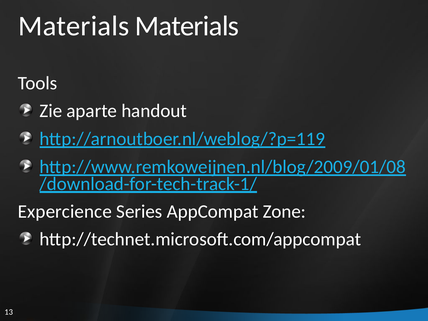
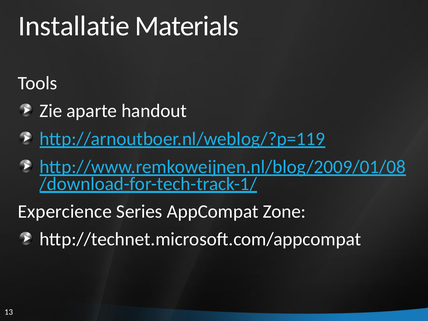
Materials: Materials -> Installatie (74, 26)
